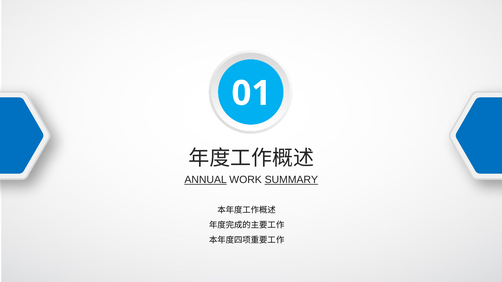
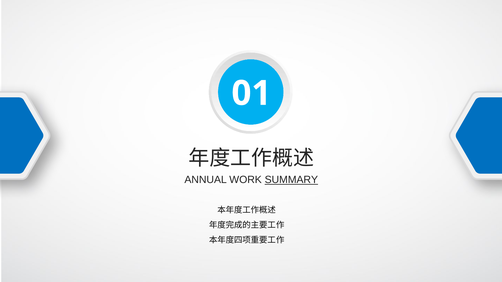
ANNUAL underline: present -> none (206, 180)
